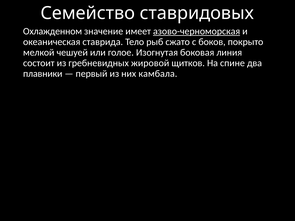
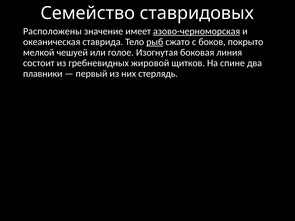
Охлажденном: Охлажденном -> Расположены (52, 31)
рыб underline: none -> present (155, 42)
камбала: камбала -> стерлядь (158, 74)
